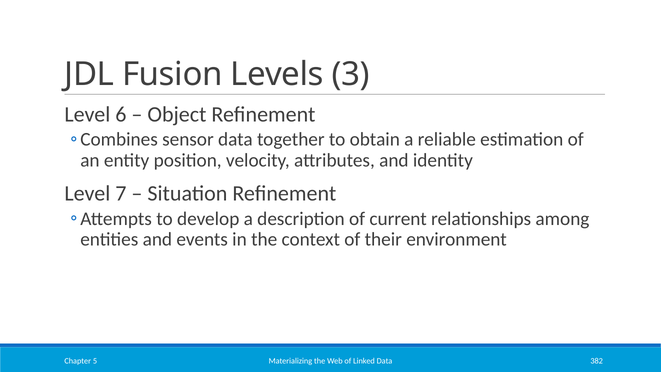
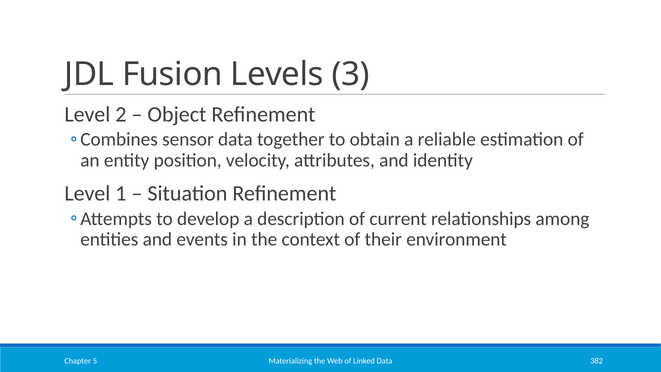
6: 6 -> 2 (121, 114)
7: 7 -> 1 (121, 193)
